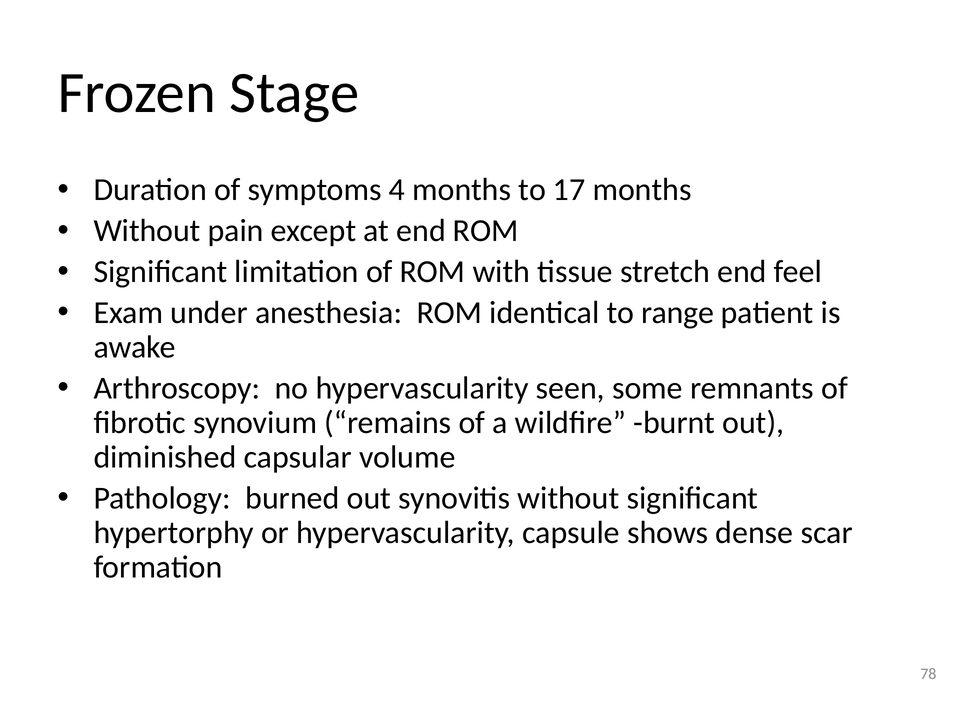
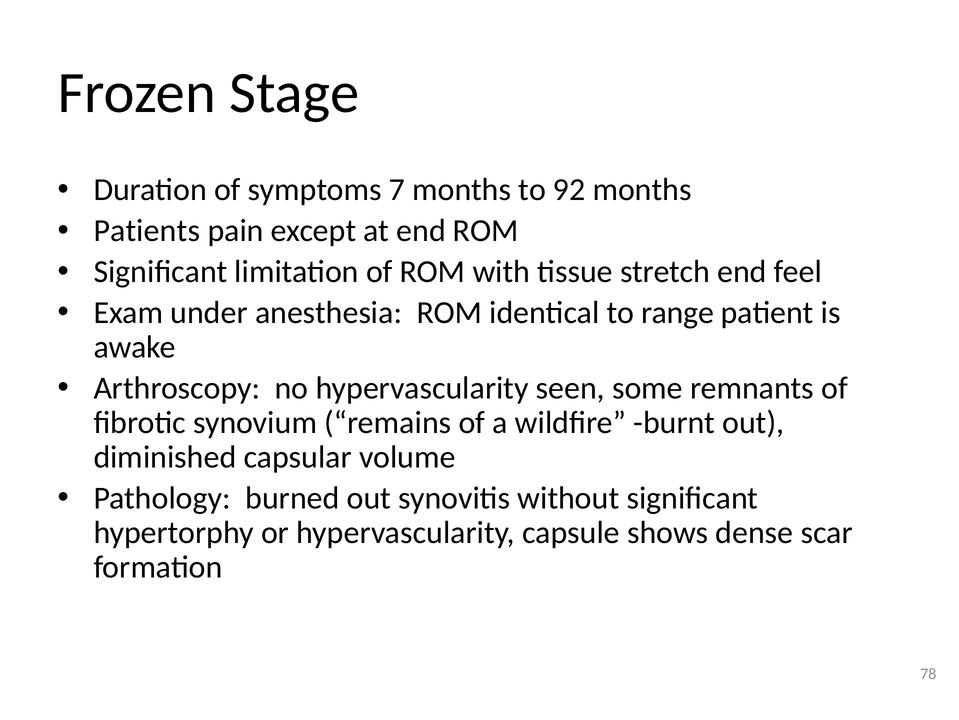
4: 4 -> 7 (397, 190)
17: 17 -> 92 (569, 190)
Without: Without -> Patients (147, 231)
